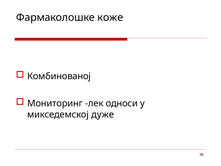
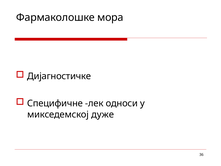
коже: коже -> мора (110, 18)
Комбинованој: Комбинованој -> Дијагностичке (59, 76)
Мониторинг: Мониторинг -> Специфичне (55, 103)
